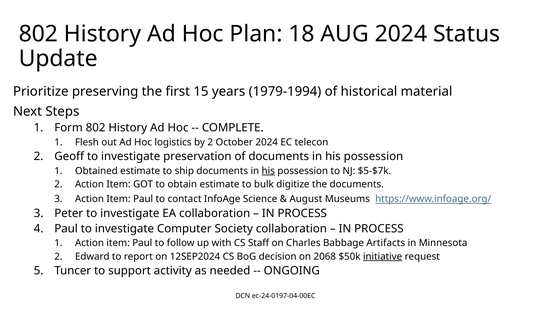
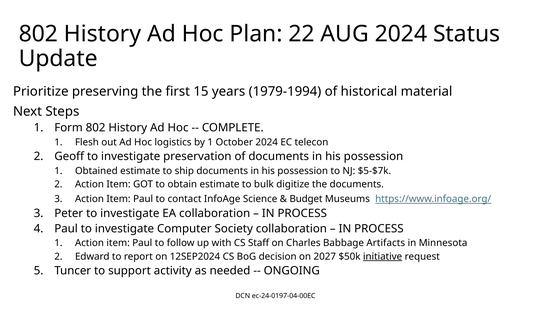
18: 18 -> 22 (302, 34)
by 2: 2 -> 1 (210, 142)
his underline: present -> none (268, 171)
August: August -> Budget (306, 199)
2068: 2068 -> 2027 (325, 256)
